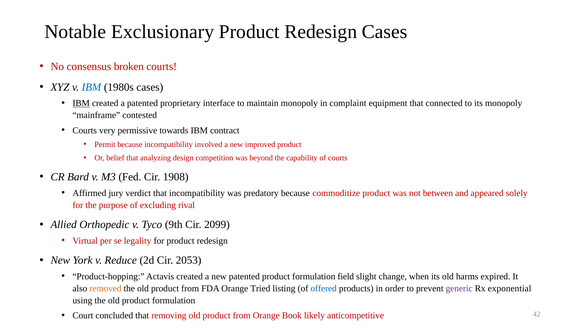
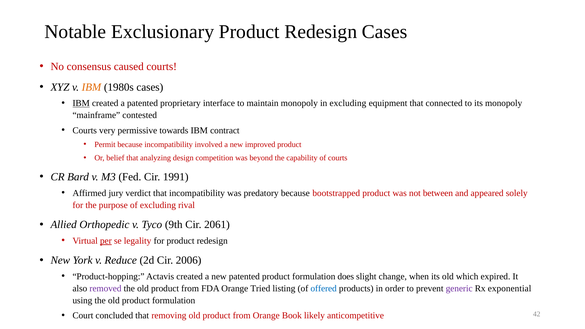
broken: broken -> caused (129, 67)
IBM colour: blue -> orange (91, 87)
in complaint: complaint -> excluding (348, 103)
1908: 1908 -> 1991 (176, 177)
commoditize: commoditize -> bootstrapped (336, 193)
2099: 2099 -> 2061 (217, 225)
per underline: none -> present (106, 241)
2053: 2053 -> 2006 (189, 260)
field: field -> does (346, 276)
harms: harms -> which (467, 276)
removed colour: orange -> purple (105, 288)
